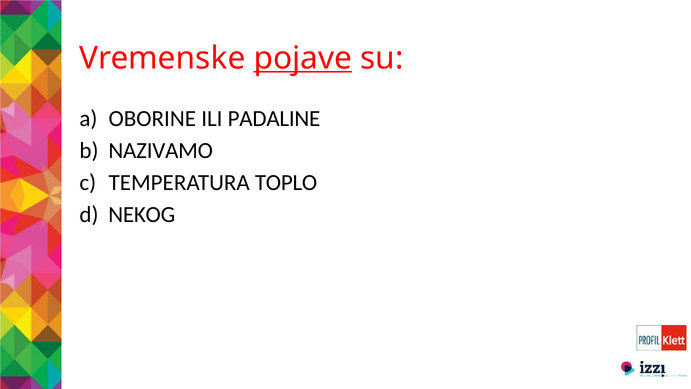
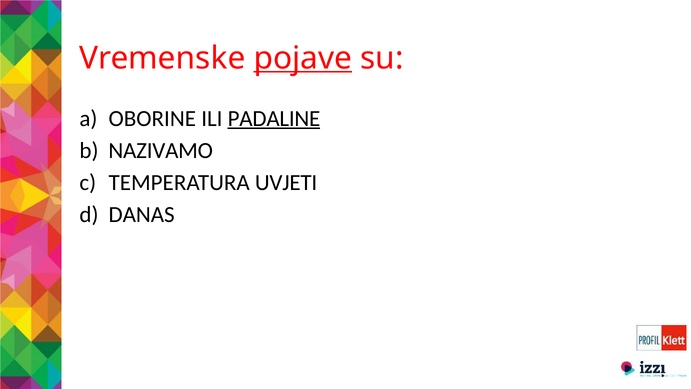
PADALINE underline: none -> present (274, 118)
TOPLO: TOPLO -> UVJETI (286, 183)
NEKOG: NEKOG -> DANAS (142, 215)
